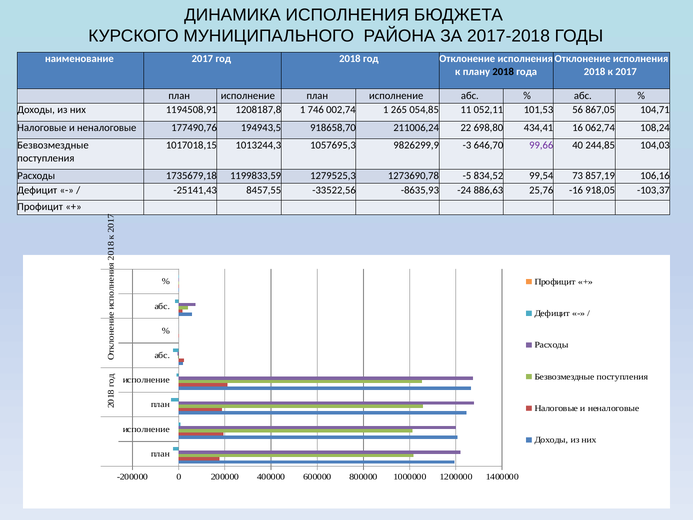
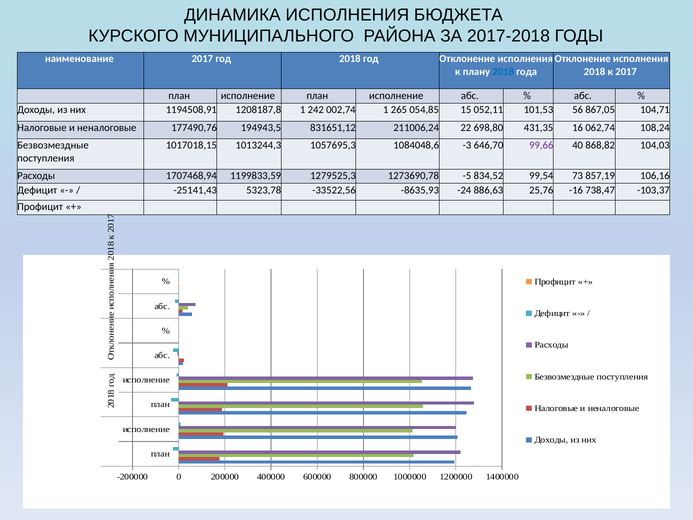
2018 colour: black -> blue (503, 72)
746: 746 -> 242 (316, 110)
11: 11 -> 15 (466, 110)
918658,70: 918658,70 -> 831651,12 (333, 128)
434,41: 434,41 -> 431,35 (538, 128)
9826299,9: 9826299,9 -> 1084048,6 (416, 145)
244,85: 244,85 -> 868,82 (600, 145)
1735679,18: 1735679,18 -> 1707468,94 (191, 176)
8457,55: 8457,55 -> 5323,78 (264, 190)
918,05: 918,05 -> 738,47 (600, 190)
